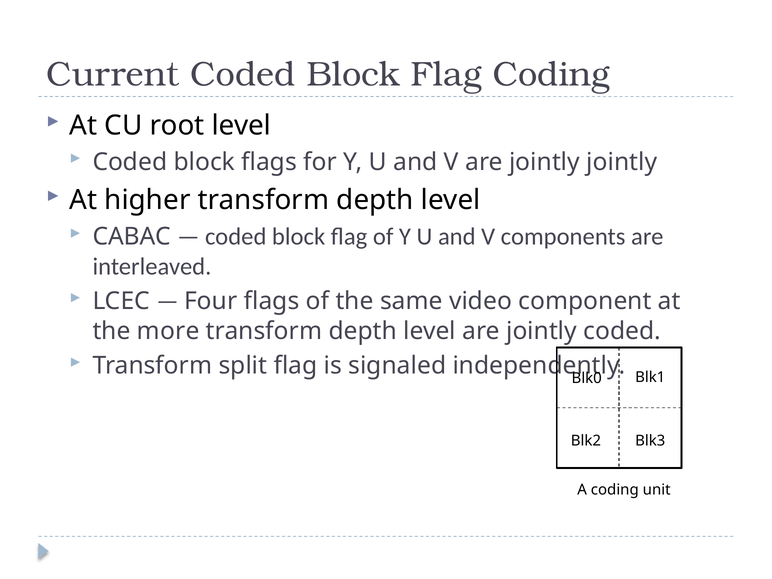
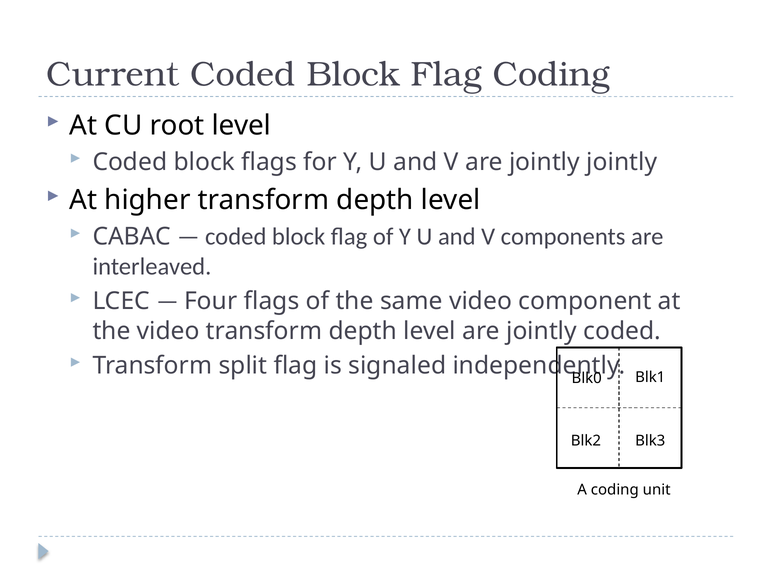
the more: more -> video (168, 331)
